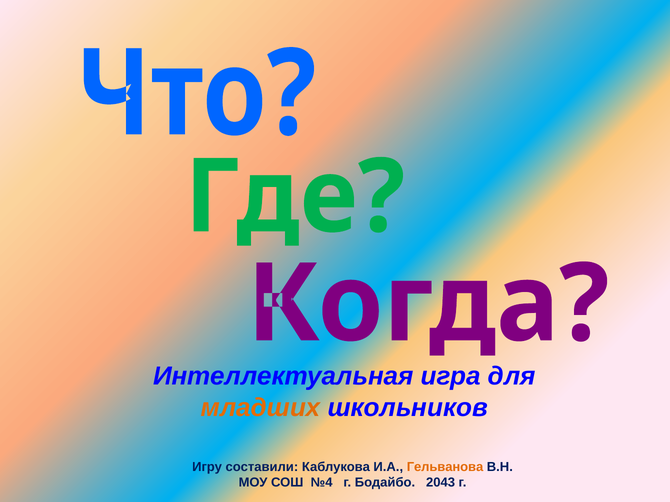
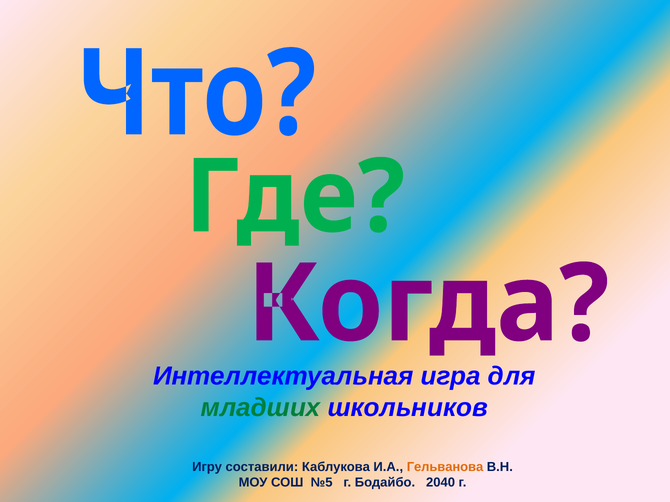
младших colour: orange -> green (261, 408)
№4: №4 -> №5 (322, 483)
2043: 2043 -> 2040 (441, 483)
